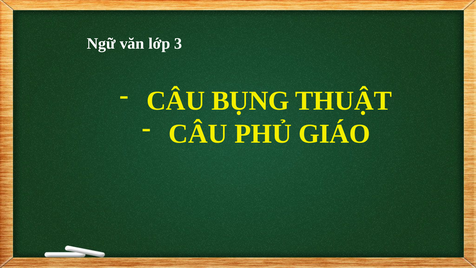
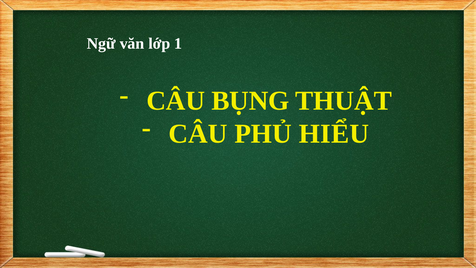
3: 3 -> 1 (178, 44)
GIÁO: GIÁO -> HIỂU (334, 134)
